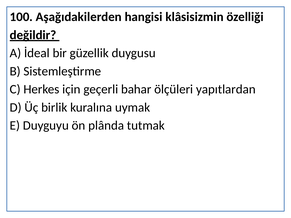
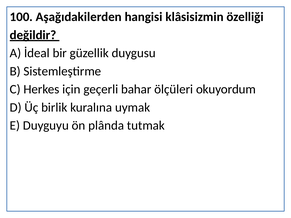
yapıtlardan: yapıtlardan -> okuyordum (226, 89)
